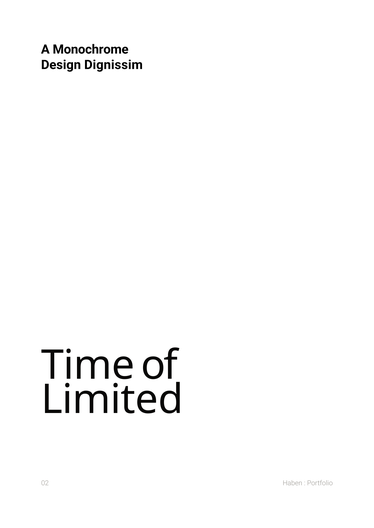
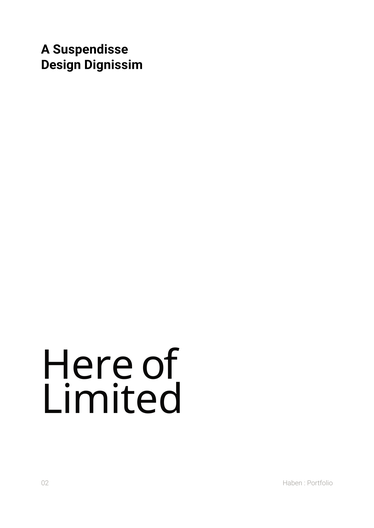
Monochrome: Monochrome -> Suspendisse (90, 49)
Time: Time -> Here (88, 366)
